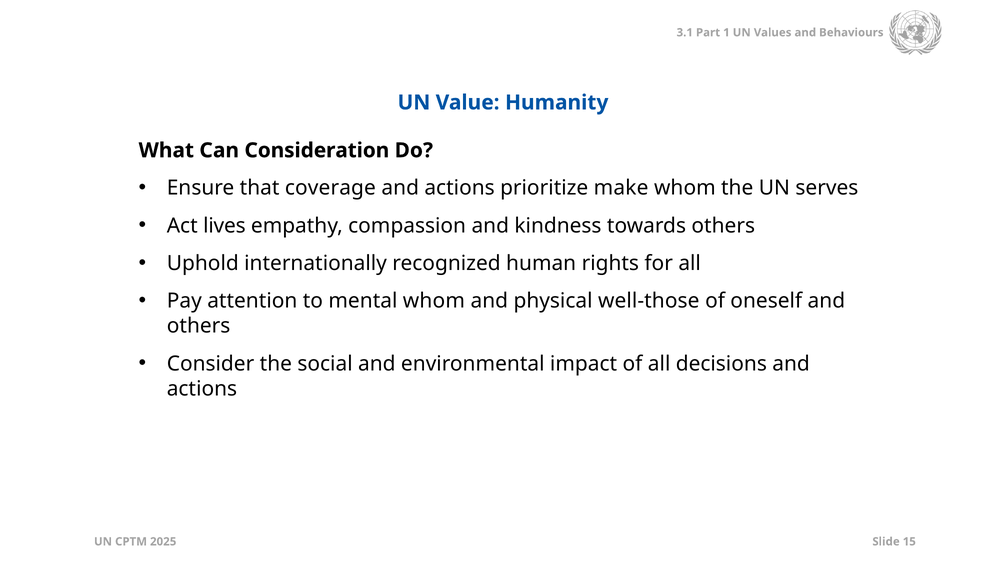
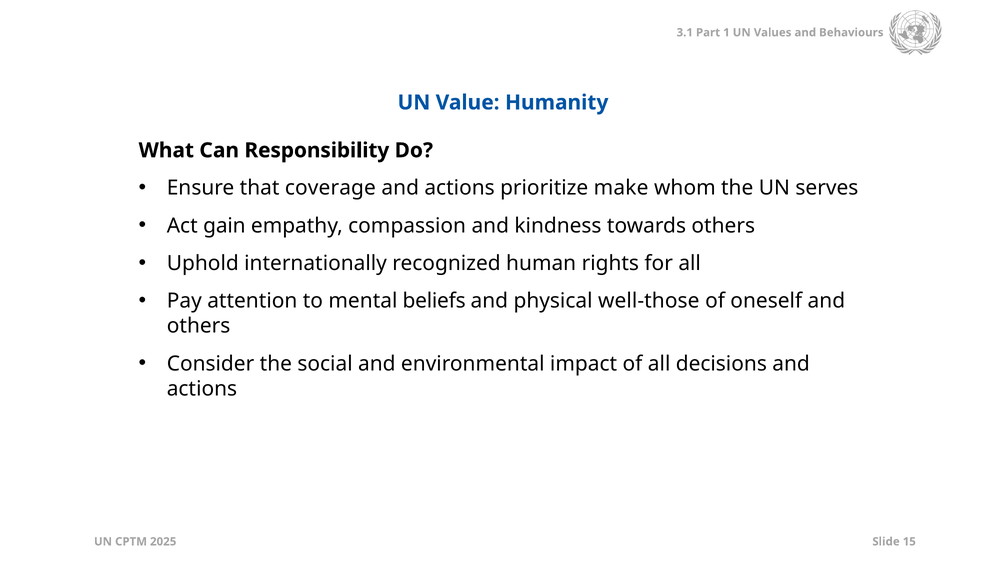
Consideration: Consideration -> Responsibility (317, 150)
lives: lives -> gain (224, 226)
mental whom: whom -> beliefs (434, 301)
